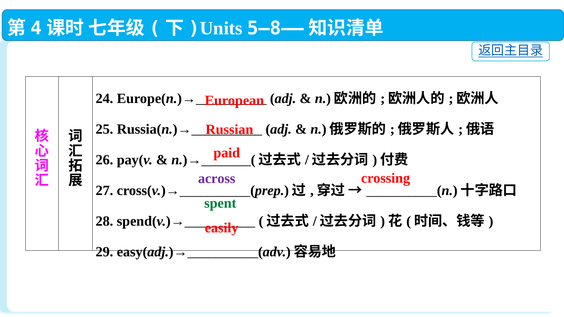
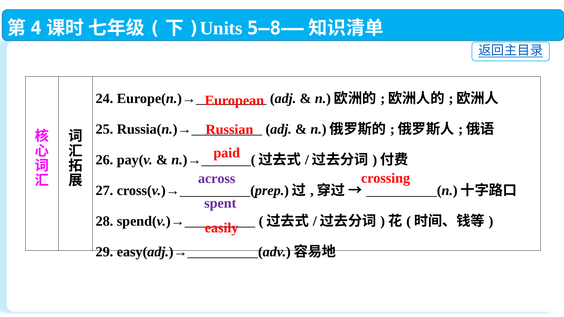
spent colour: green -> purple (220, 203)
